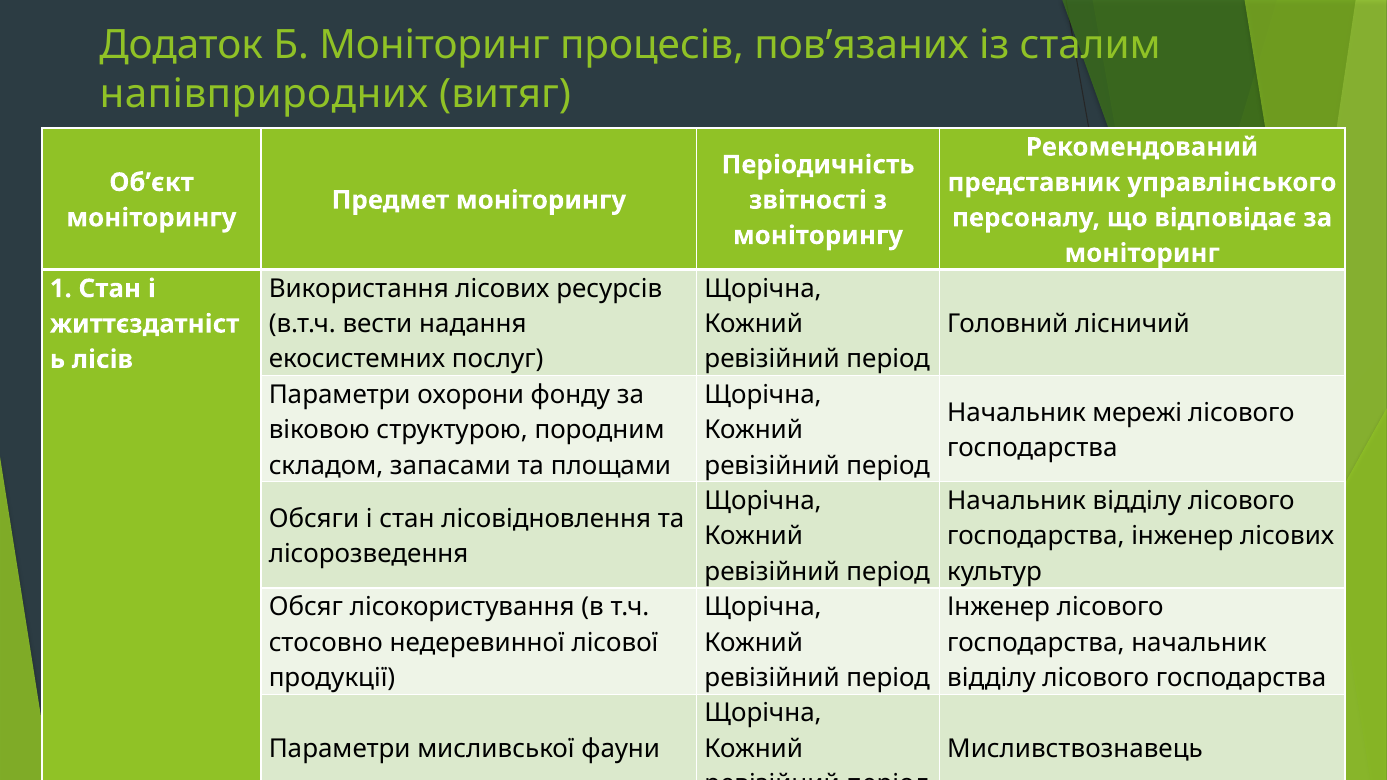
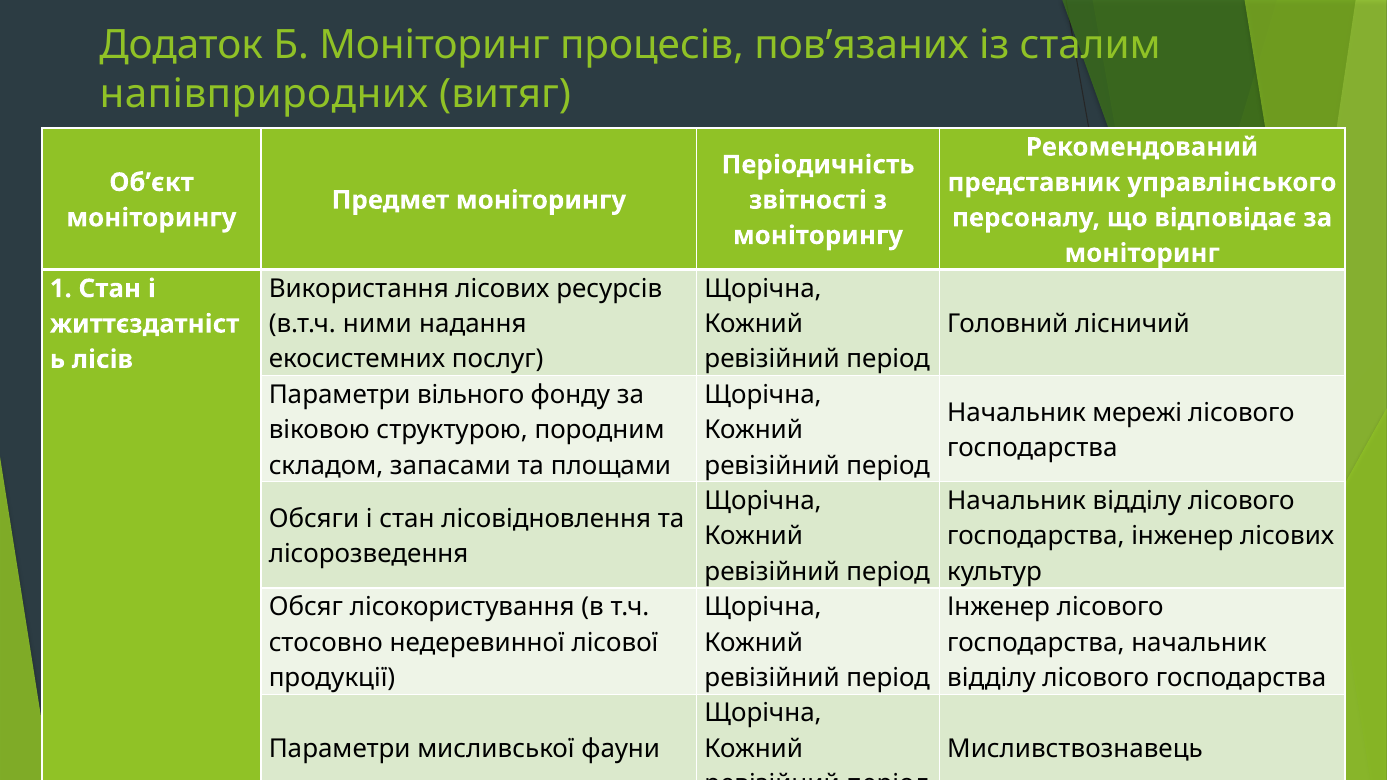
вести: вести -> ними (377, 324)
охорони: охорони -> вільного (471, 395)
